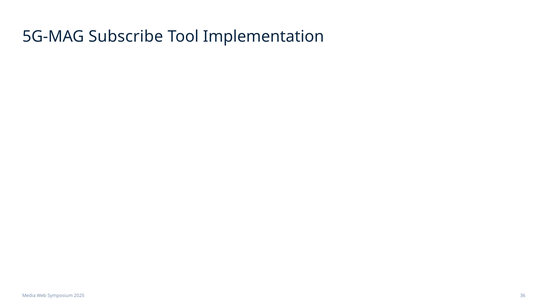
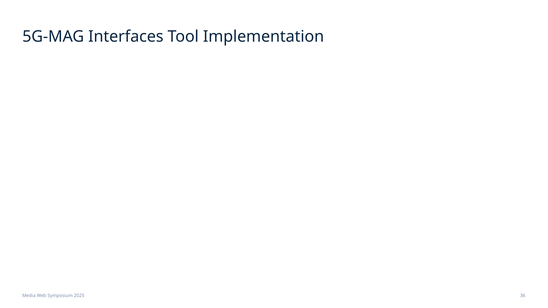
Subscribe: Subscribe -> Interfaces (126, 37)
